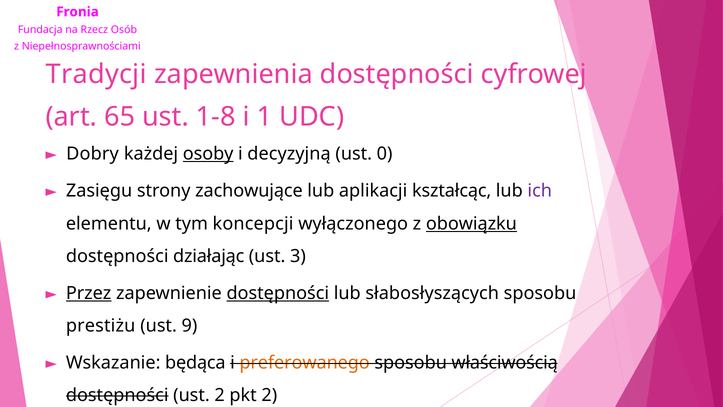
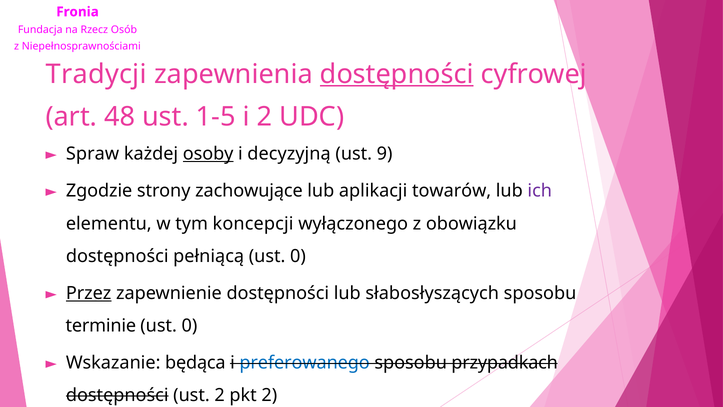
dostępności underline: none -> present (397, 74)
65: 65 -> 48 (120, 116)
1-8: 1-8 -> 1-5 (216, 116)
i 1: 1 -> 2 (265, 116)
Dobry: Dobry -> Spraw (93, 154)
0: 0 -> 9 (385, 154)
Zasięgu: Zasięgu -> Zgodzie (99, 191)
kształcąc: kształcąc -> towarów (452, 191)
obowiązku underline: present -> none (471, 223)
działając: działając -> pełniącą (209, 256)
3: 3 -> 0 (298, 256)
dostępności underline: present -> none (278, 293)
prestiżu: prestiżu -> terminie (101, 326)
9: 9 -> 0 (189, 326)
preferowanego colour: orange -> blue (305, 363)
właściwością: właściwością -> przypadkach (505, 363)
